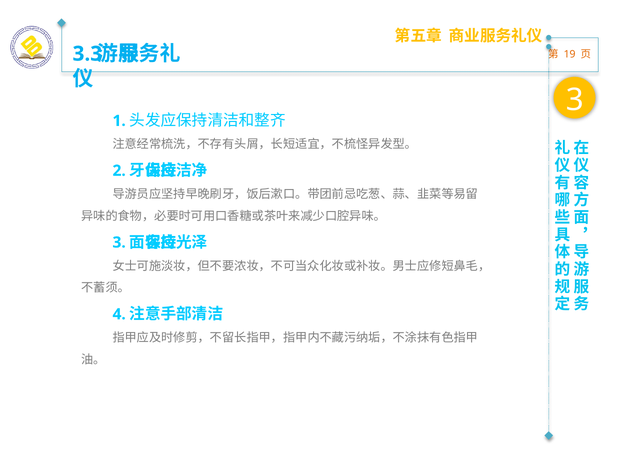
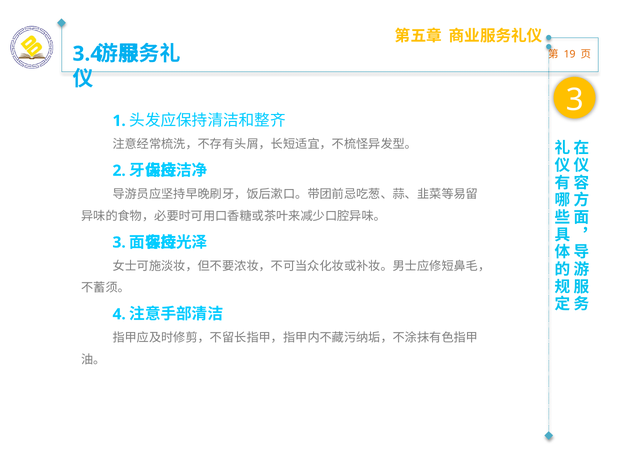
3.3: 3.3 -> 3.4 (87, 54)
